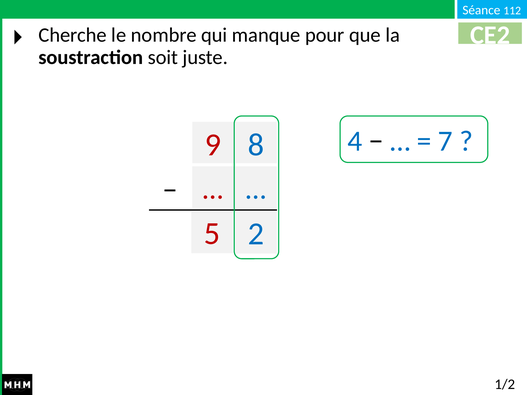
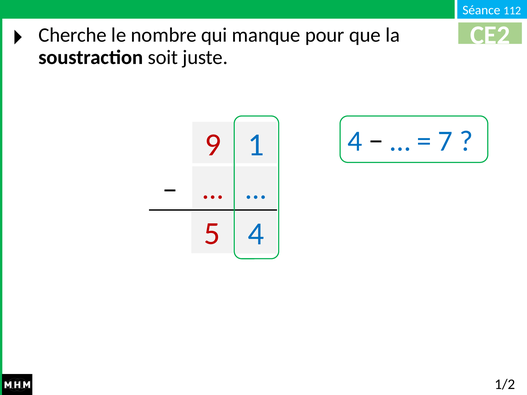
8: 8 -> 1 (256, 145)
5 2: 2 -> 4 (256, 234)
